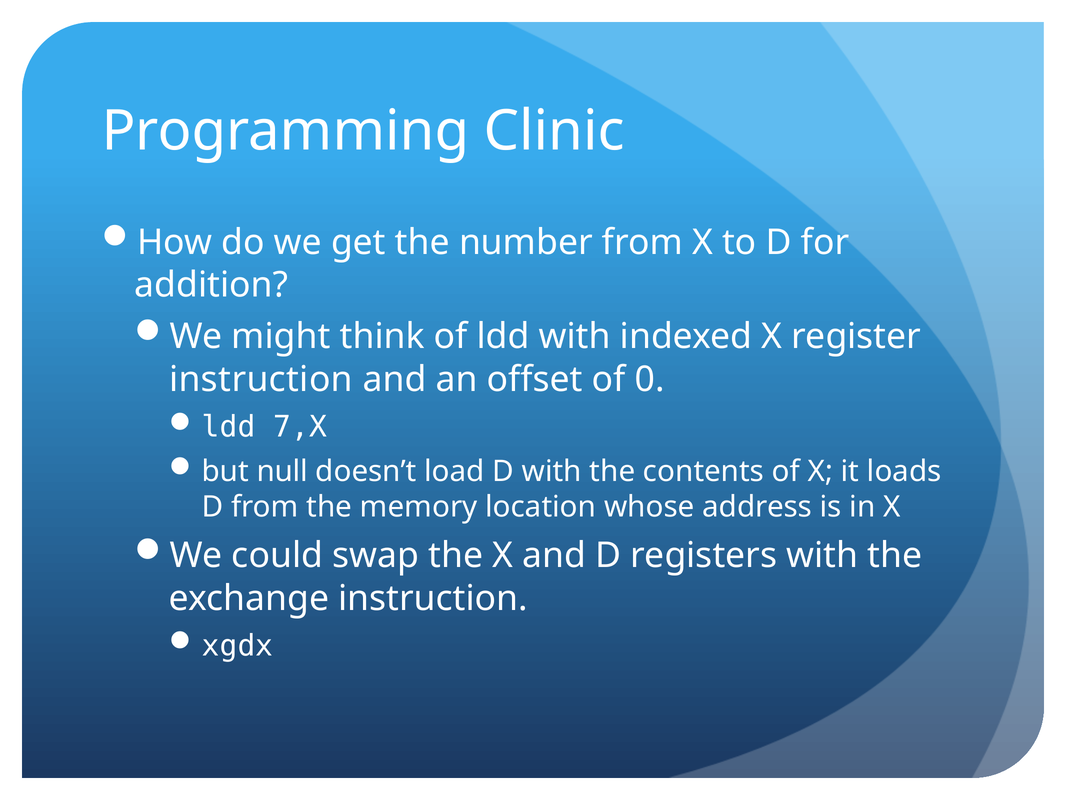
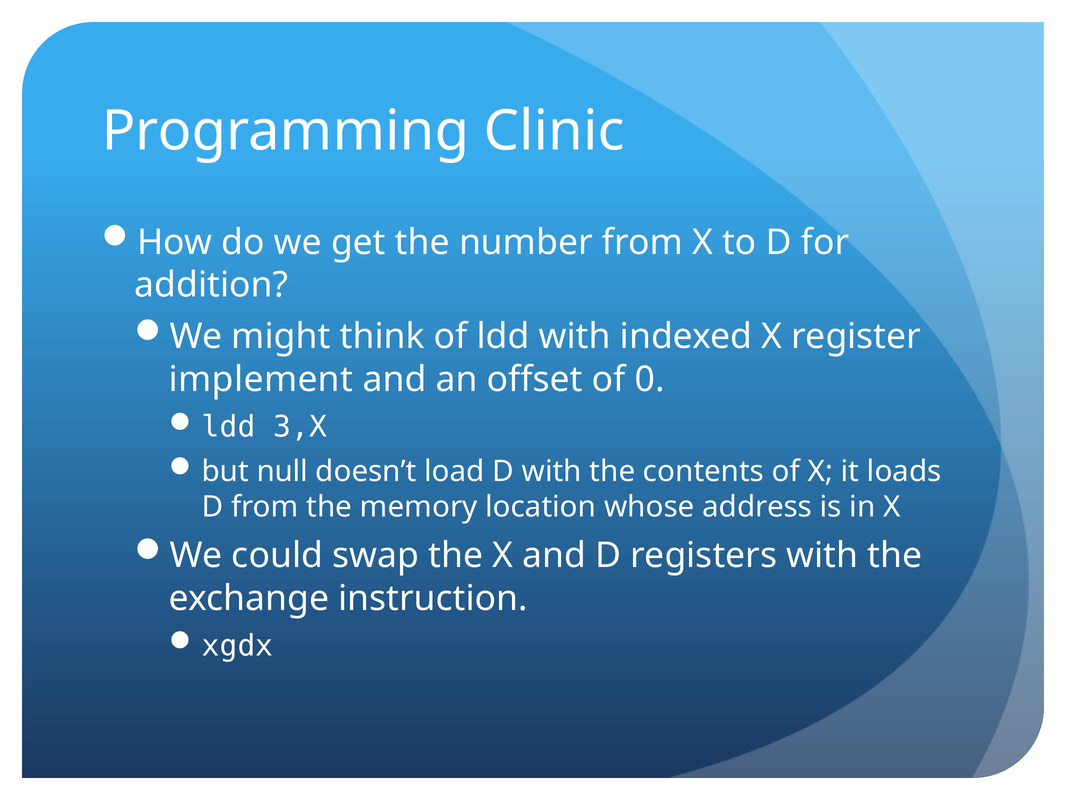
instruction: instruction -> implement (261, 379)
7,X: 7,X -> 3,X (300, 427)
